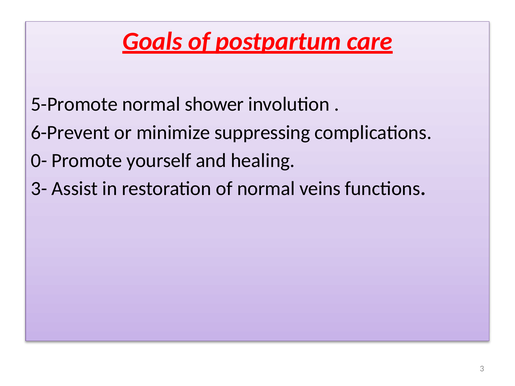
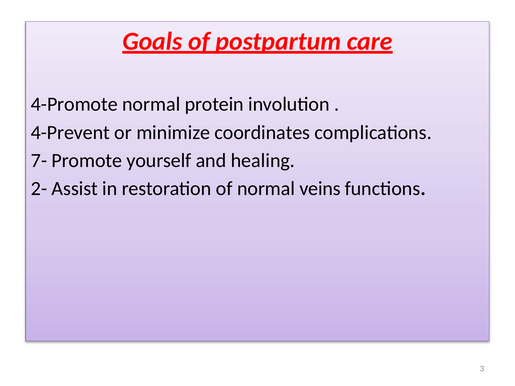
5-Promote: 5-Promote -> 4-Promote (74, 104)
shower: shower -> protein (214, 104)
6-Prevent: 6-Prevent -> 4-Prevent (70, 132)
suppressing: suppressing -> coordinates (262, 132)
0-: 0- -> 7- (39, 161)
3-: 3- -> 2- (39, 189)
